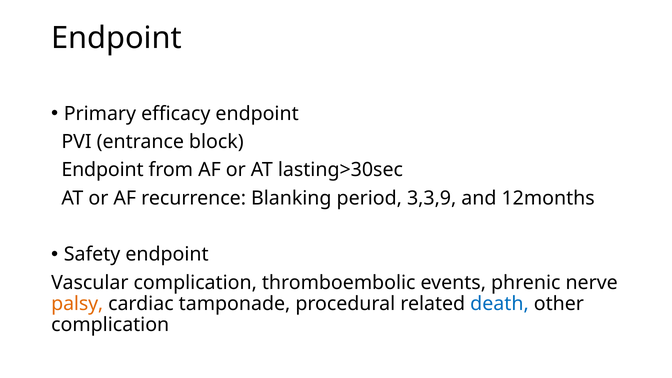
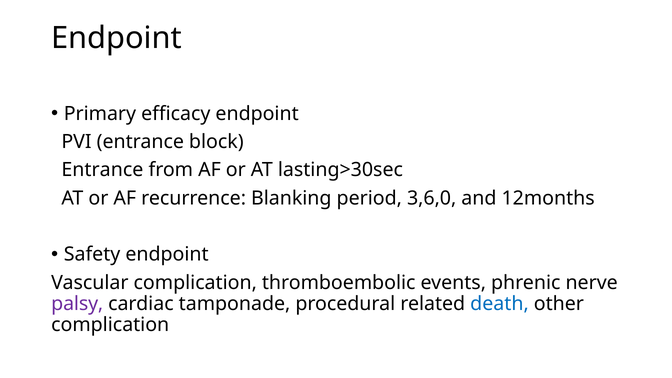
Endpoint: Endpoint -> Entrance (102, 170)
3,3,9: 3,3,9 -> 3,6,0 (432, 198)
palsy colour: orange -> purple (77, 304)
